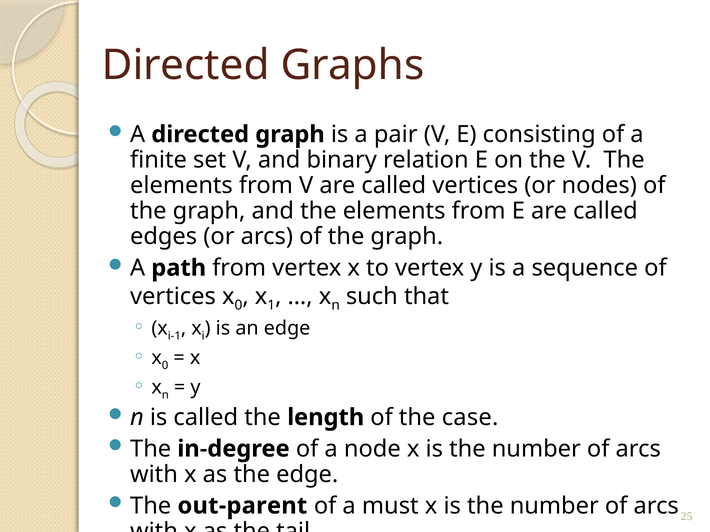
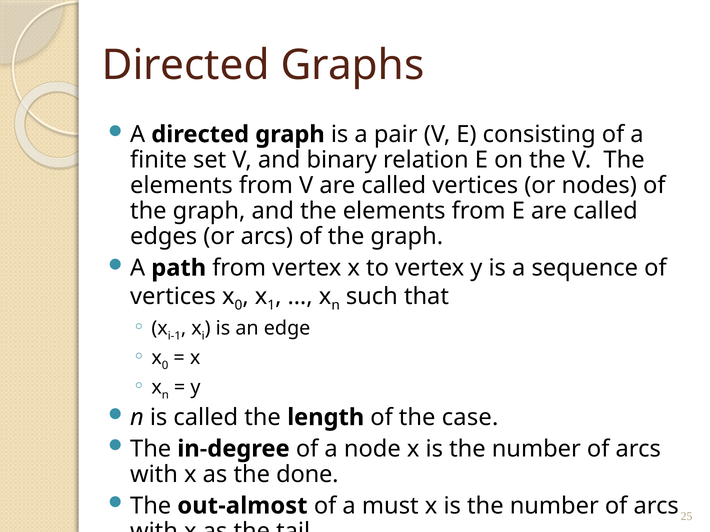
the edge: edge -> done (307, 475)
out-parent: out-parent -> out-almost (242, 506)
